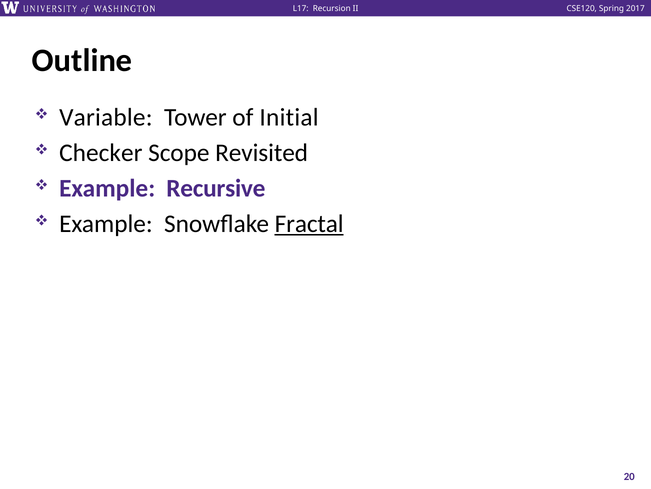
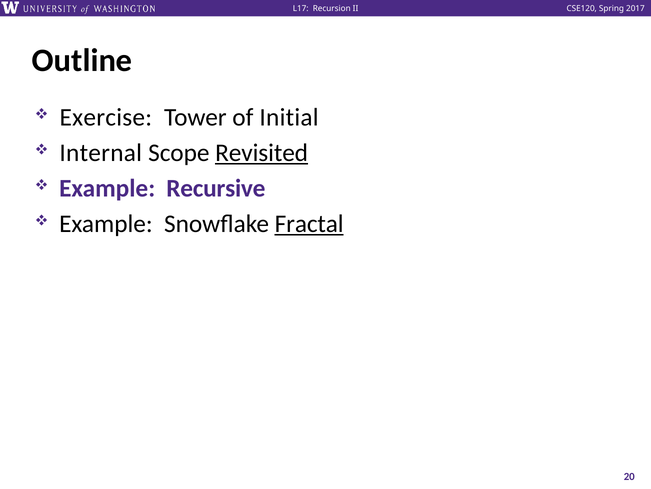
Variable: Variable -> Exercise (106, 117)
Checker: Checker -> Internal (101, 153)
Revisited underline: none -> present (262, 153)
